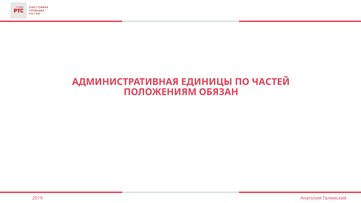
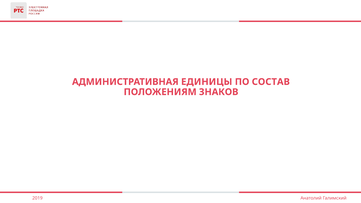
ЧАСТЕЙ: ЧАСТЕЙ -> СОСТАВ (271, 82)
ОБЯЗАН: ОБЯЗАН -> ЗНАКОВ (219, 92)
